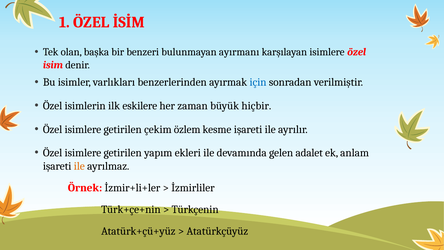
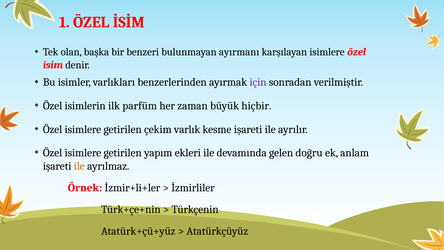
için colour: blue -> purple (258, 82)
eskilere: eskilere -> parfüm (140, 106)
özlem: özlem -> varlık (187, 129)
adalet: adalet -> doğru (309, 153)
